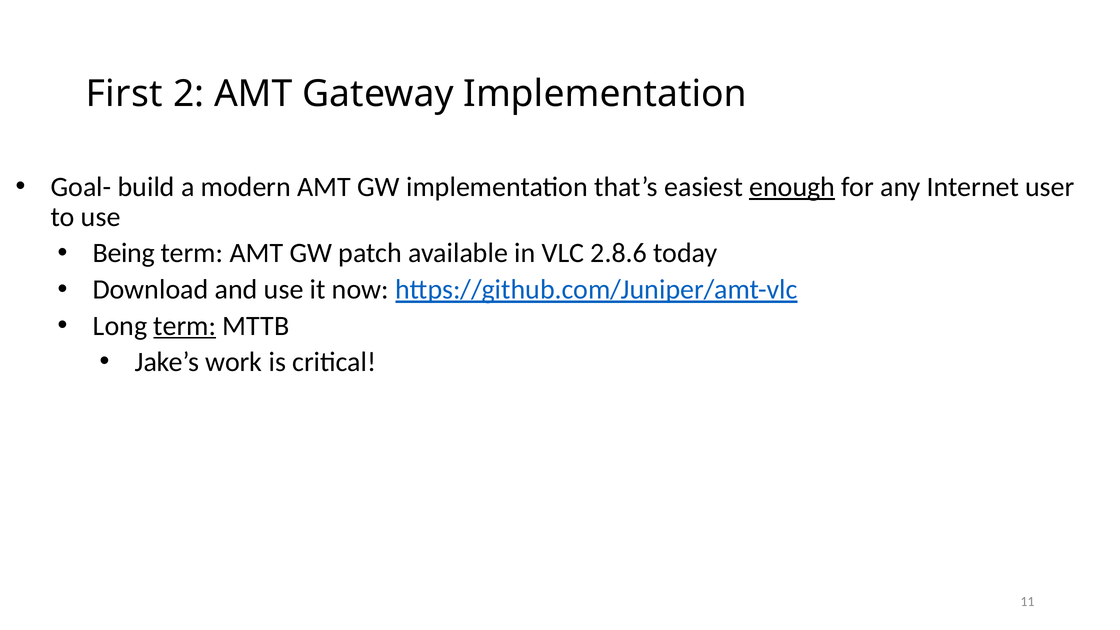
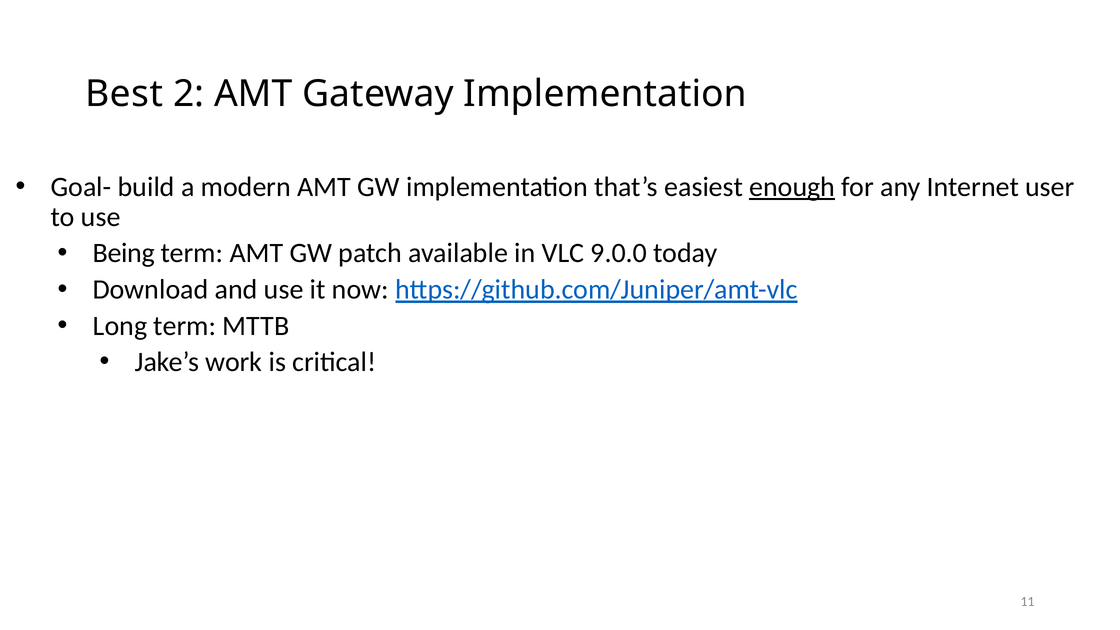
First: First -> Best (124, 94)
2.8.6: 2.8.6 -> 9.0.0 (619, 253)
term underline: present -> none (185, 326)
